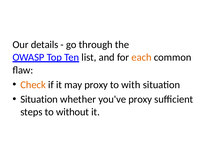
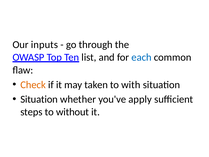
details: details -> inputs (44, 45)
each colour: orange -> blue (142, 57)
may proxy: proxy -> taken (96, 85)
you've proxy: proxy -> apply (140, 99)
